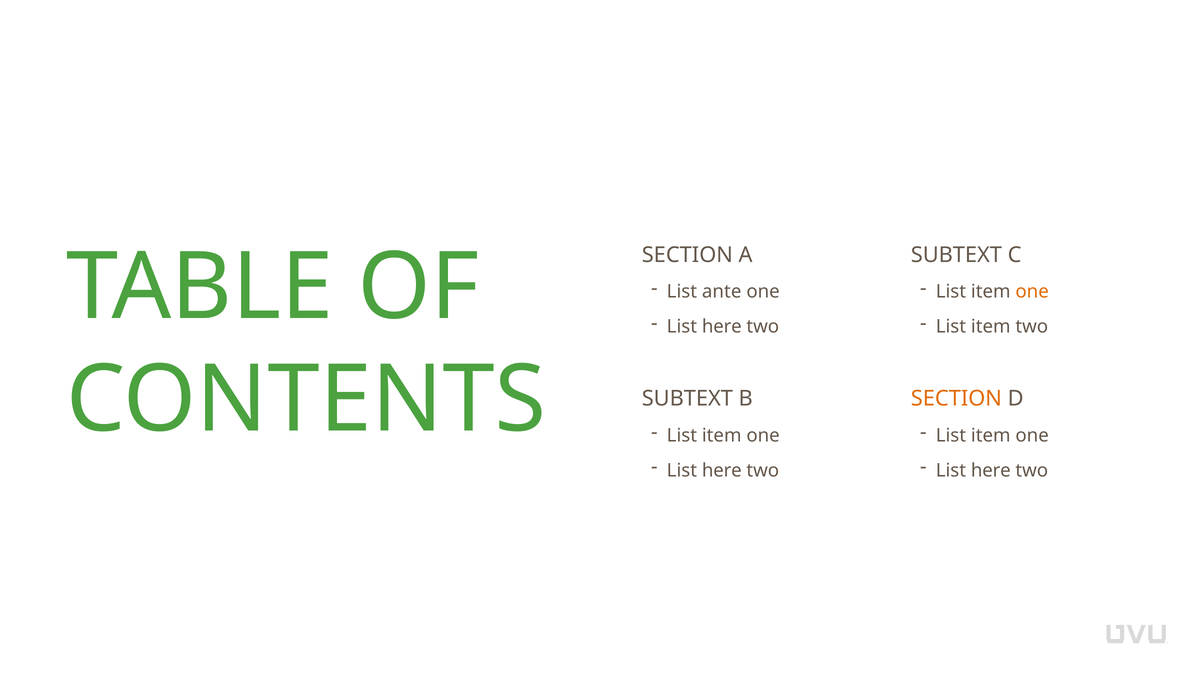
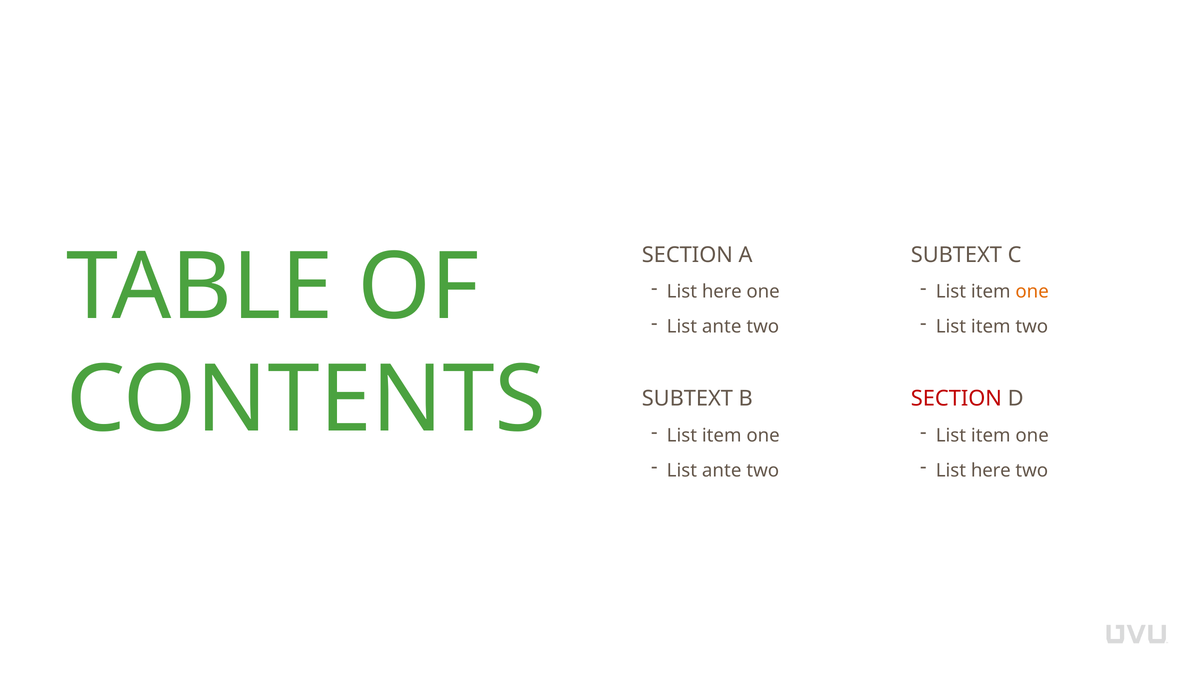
ante: ante -> here (722, 292)
here: here -> ante (722, 327)
SECTION colour: orange -> red (956, 399)
here: here -> ante (722, 470)
